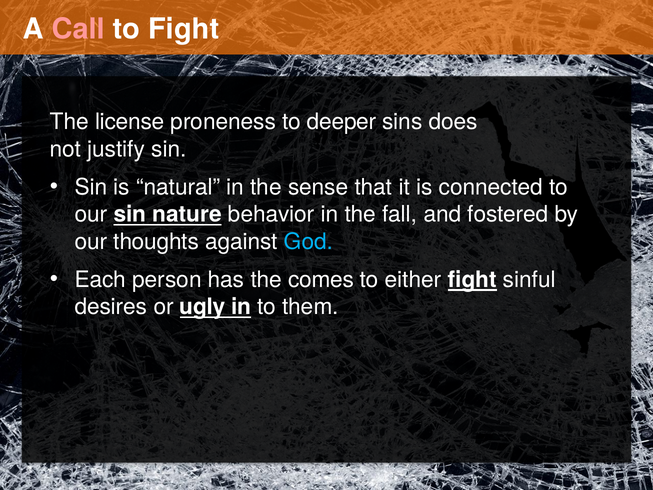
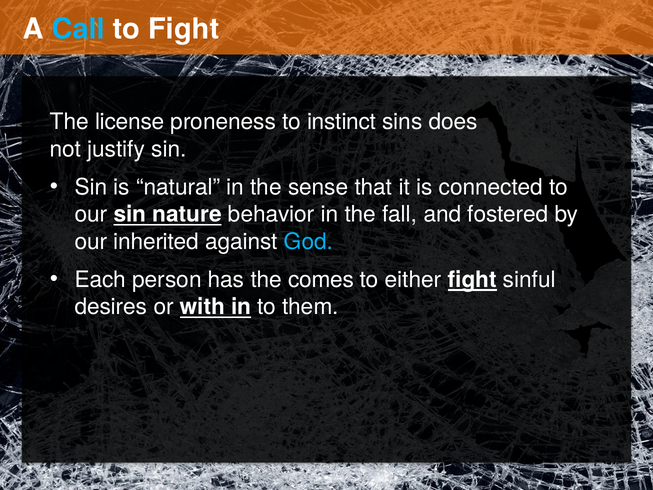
Call colour: pink -> light blue (78, 29)
deeper: deeper -> instinct (342, 122)
thoughts: thoughts -> inherited (156, 241)
ugly: ugly -> with (202, 307)
